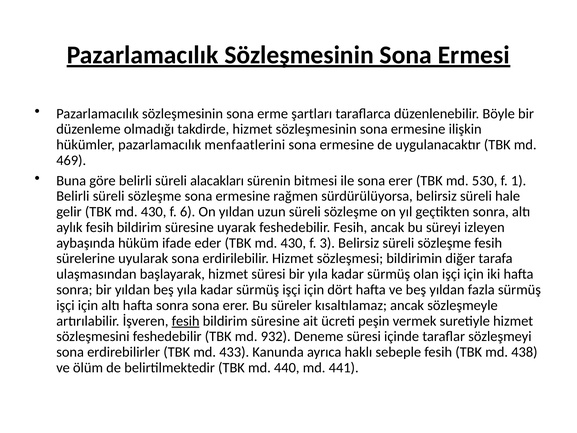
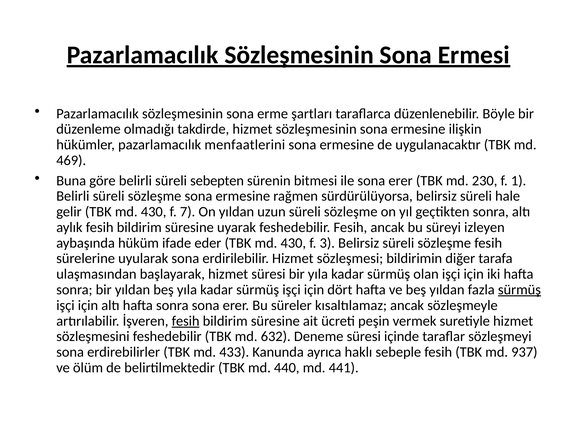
alacakları: alacakları -> sebepten (217, 180)
530: 530 -> 230 (485, 180)
6: 6 -> 7 (188, 212)
sürmüş underline: none -> present (519, 290)
932: 932 -> 632 (276, 336)
438: 438 -> 937 (524, 352)
